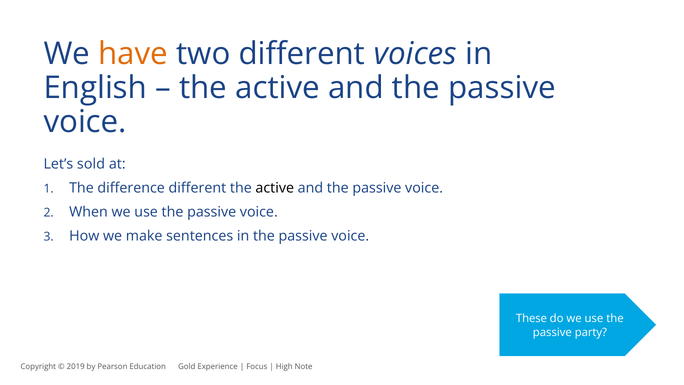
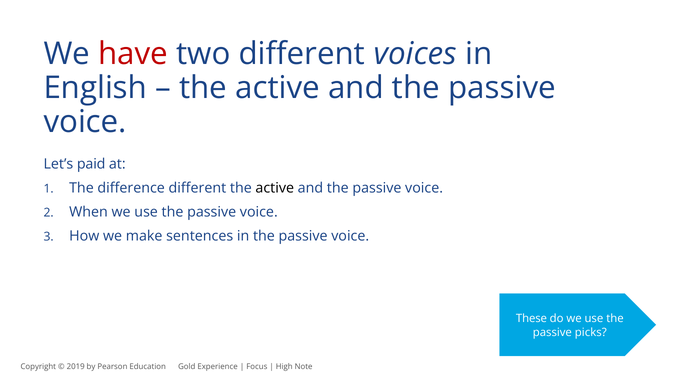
have colour: orange -> red (133, 54)
sold: sold -> paid (91, 164)
party: party -> picks (591, 332)
